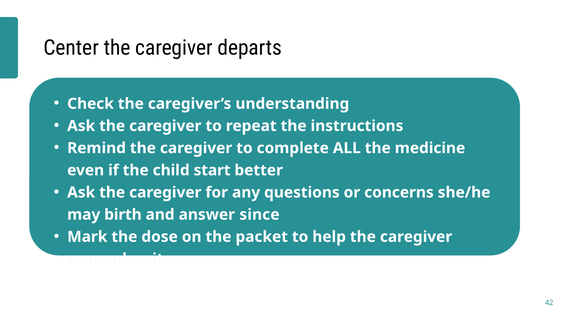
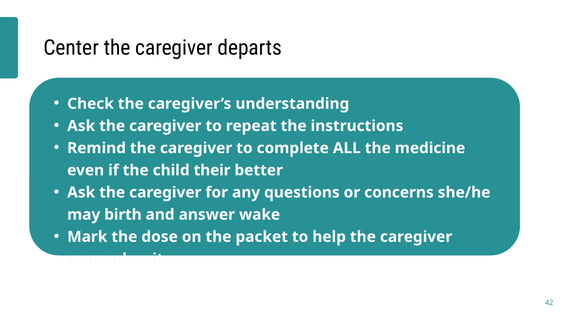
start: start -> their (212, 171)
since: since -> wake (260, 215)
